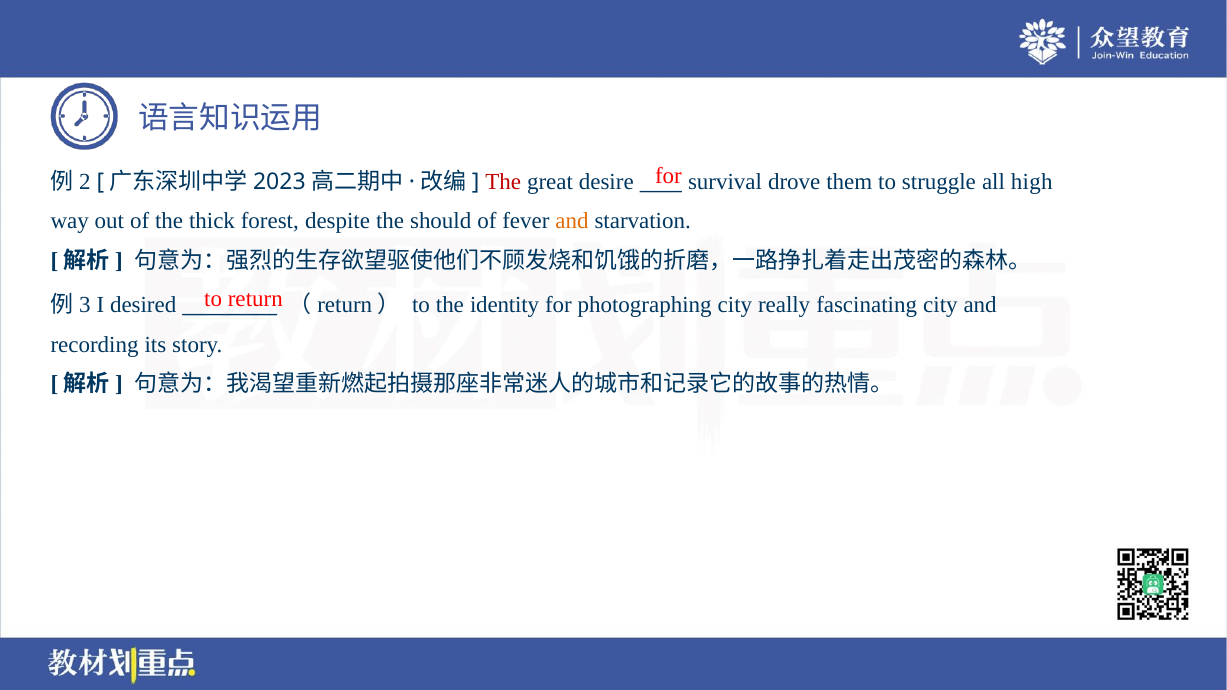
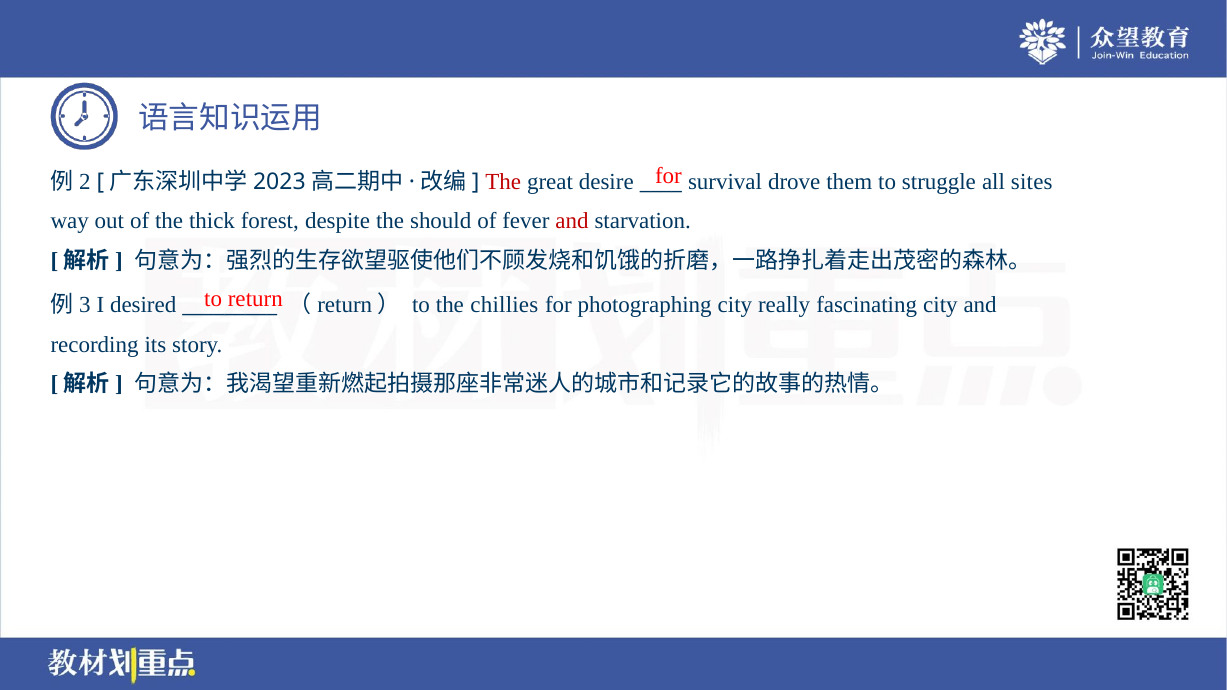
high: high -> sites (1032, 182)
and colour: orange -> red (572, 221)
identity: identity -> chillies (504, 305)
